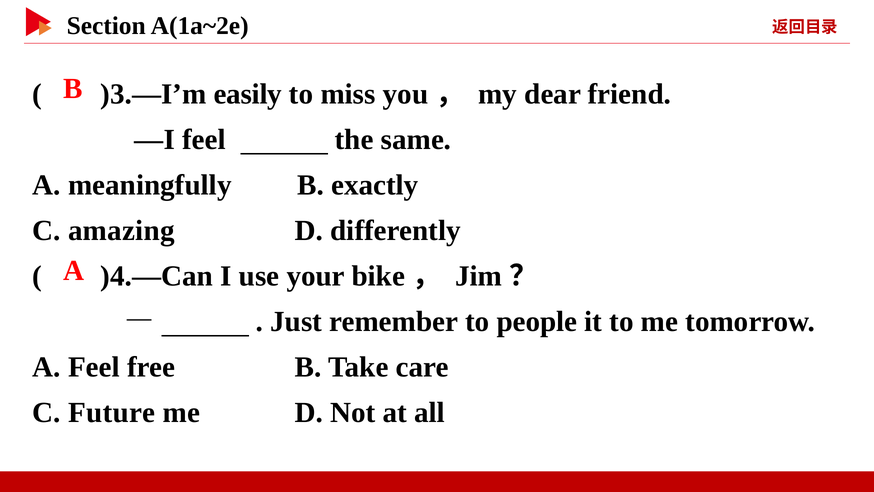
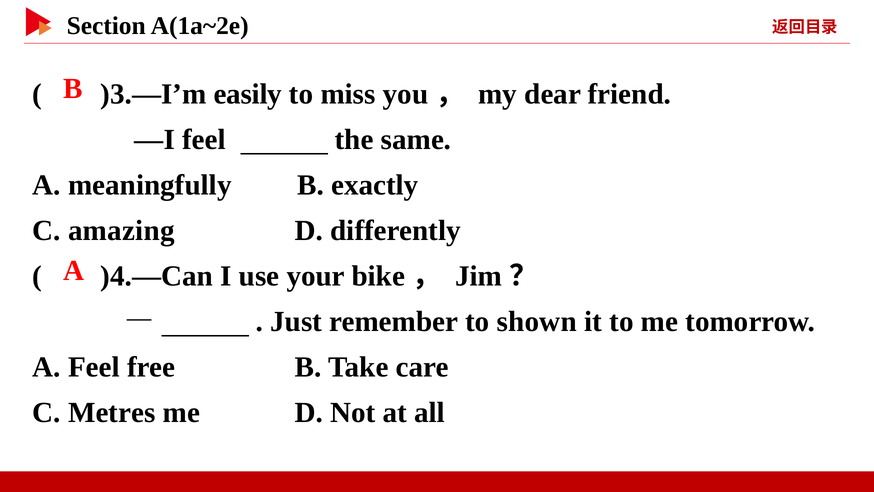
people: people -> shown (537, 321)
Future: Future -> Metres (112, 412)
